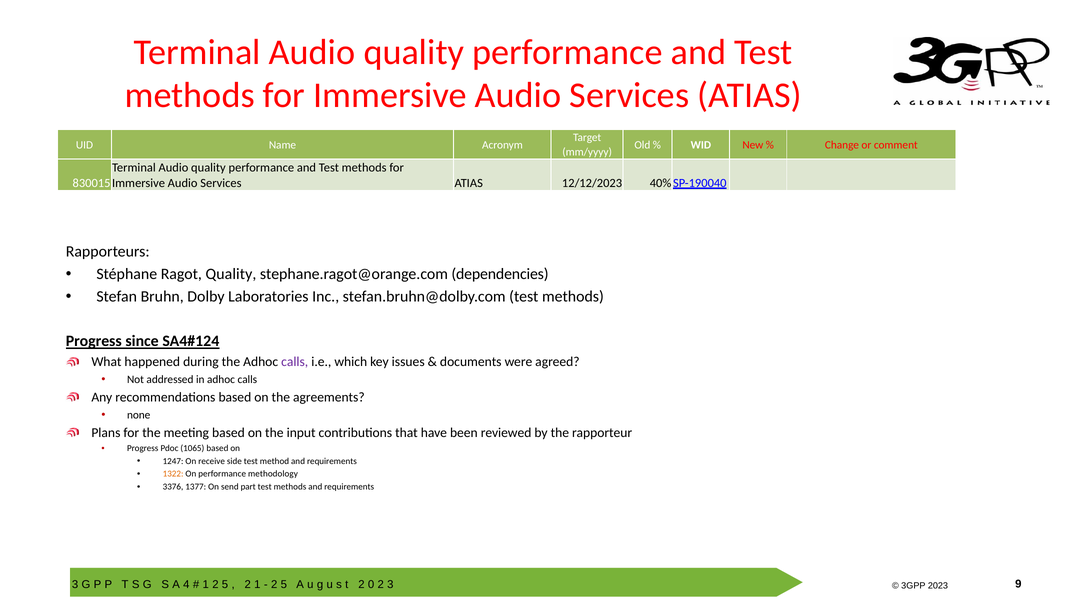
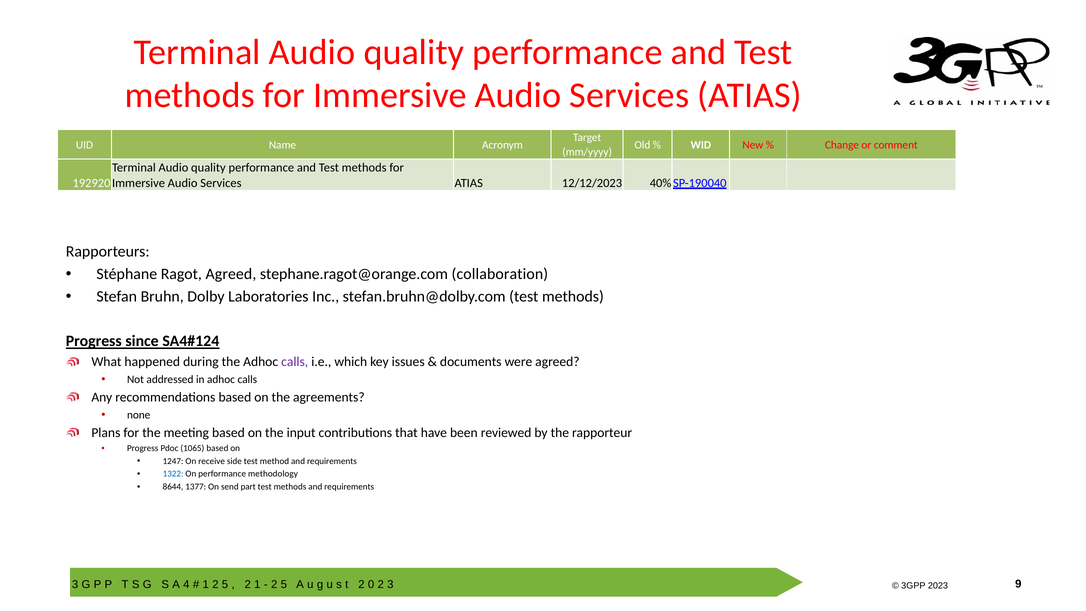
830015: 830015 -> 192920 (92, 183)
Ragot Quality: Quality -> Agreed (231, 274)
dependencies: dependencies -> collaboration (500, 274)
1322 colour: orange -> blue (173, 474)
3376: 3376 -> 8644 (173, 487)
